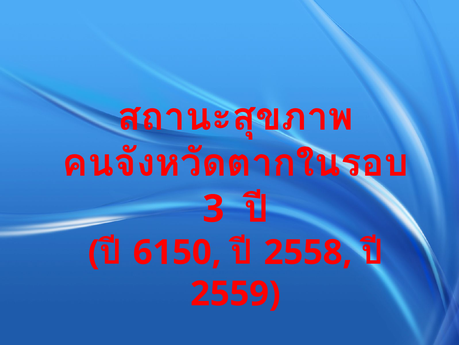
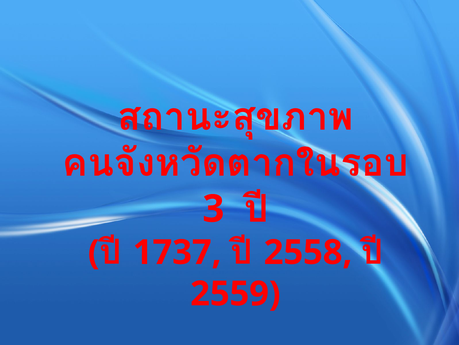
6150: 6150 -> 1737 (177, 252)
